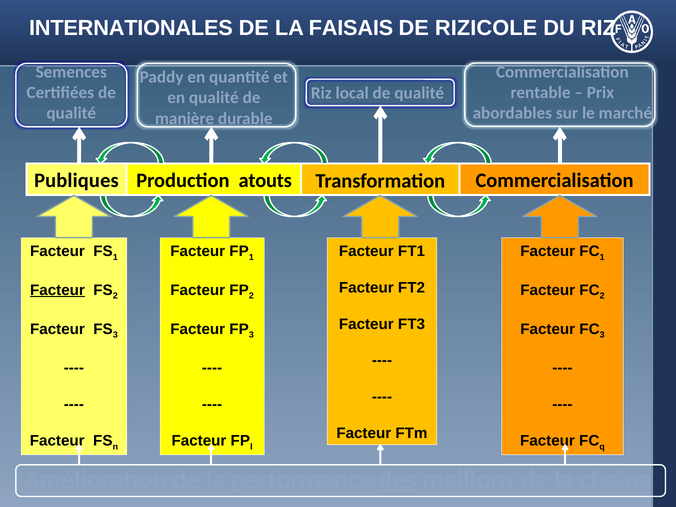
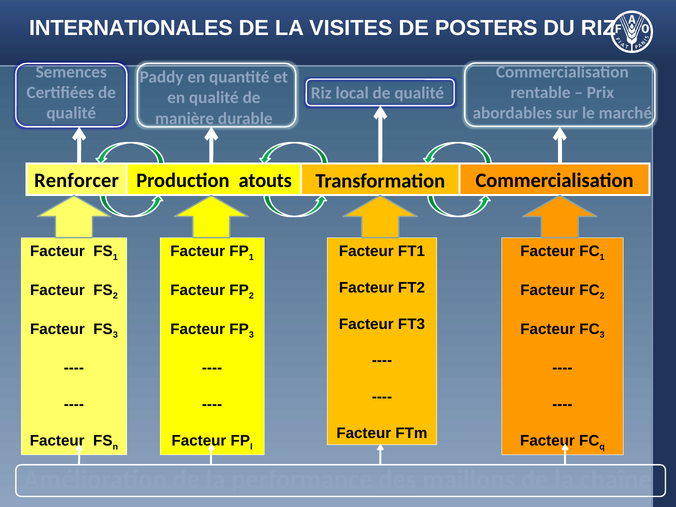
FAISAIS: FAISAIS -> VISITES (351, 28)
RIZICOLE: RIZICOLE -> POSTERS (486, 28)
Publiques: Publiques -> Renforcer (76, 181)
Facteur underline: present -> none (57, 290)
